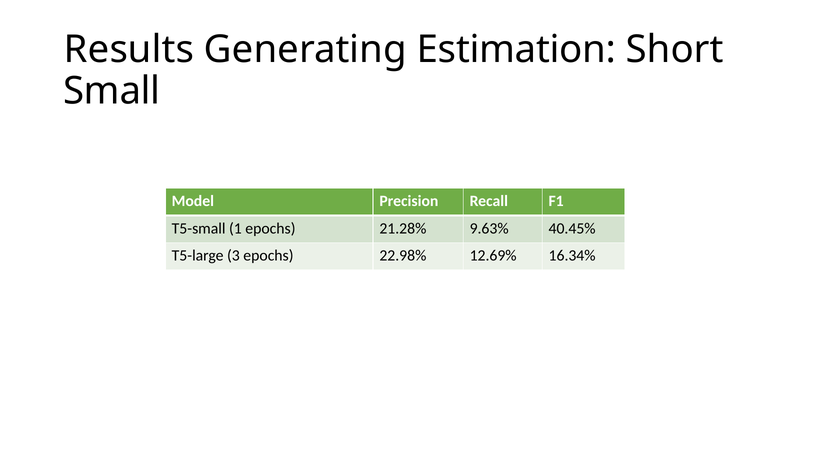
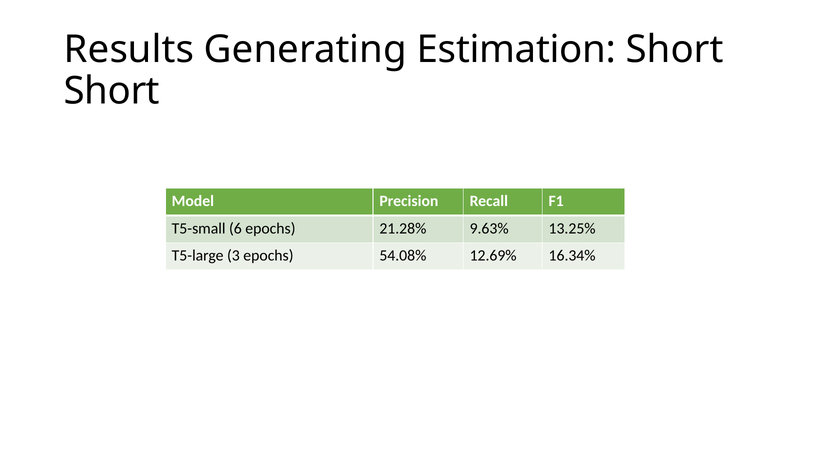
Small: Small -> Short (112, 91)
1: 1 -> 6 (235, 228)
40.45%: 40.45% -> 13.25% (572, 228)
22.98%: 22.98% -> 54.08% (403, 256)
